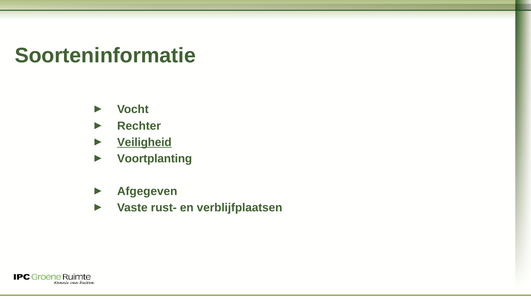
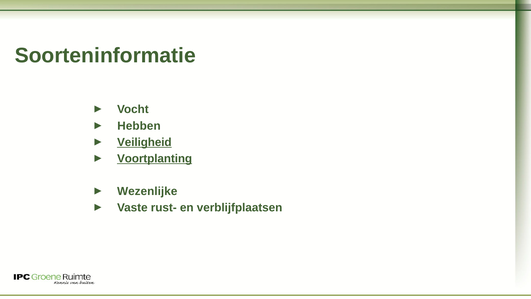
Rechter: Rechter -> Hebben (139, 126)
Voortplanting underline: none -> present (155, 158)
Afgegeven: Afgegeven -> Wezenlijke (147, 191)
